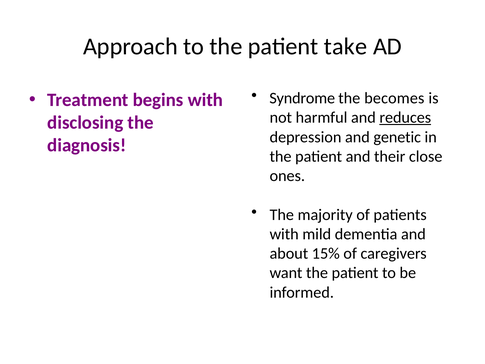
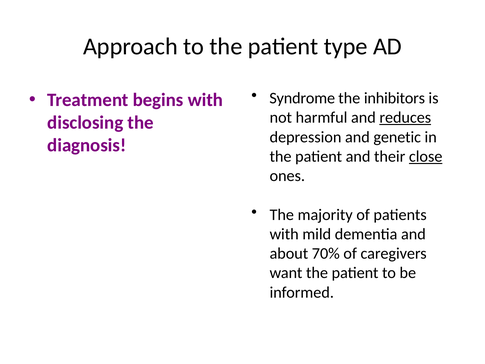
take: take -> type (346, 47)
becomes: becomes -> inhibitors (394, 98)
close underline: none -> present (426, 156)
15%: 15% -> 70% (326, 253)
